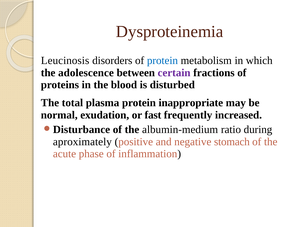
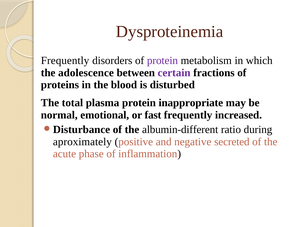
Leucinosis: Leucinosis -> Frequently (65, 61)
protein colour: blue -> purple (162, 61)
exudation: exudation -> emotional (105, 115)
albumin-medium: albumin-medium -> albumin-different (180, 130)
stomach: stomach -> secreted (232, 142)
